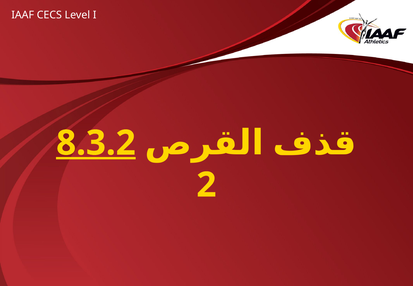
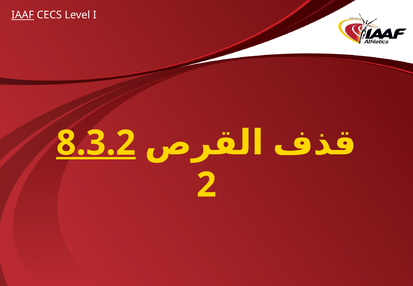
IAAF underline: none -> present (23, 15)
